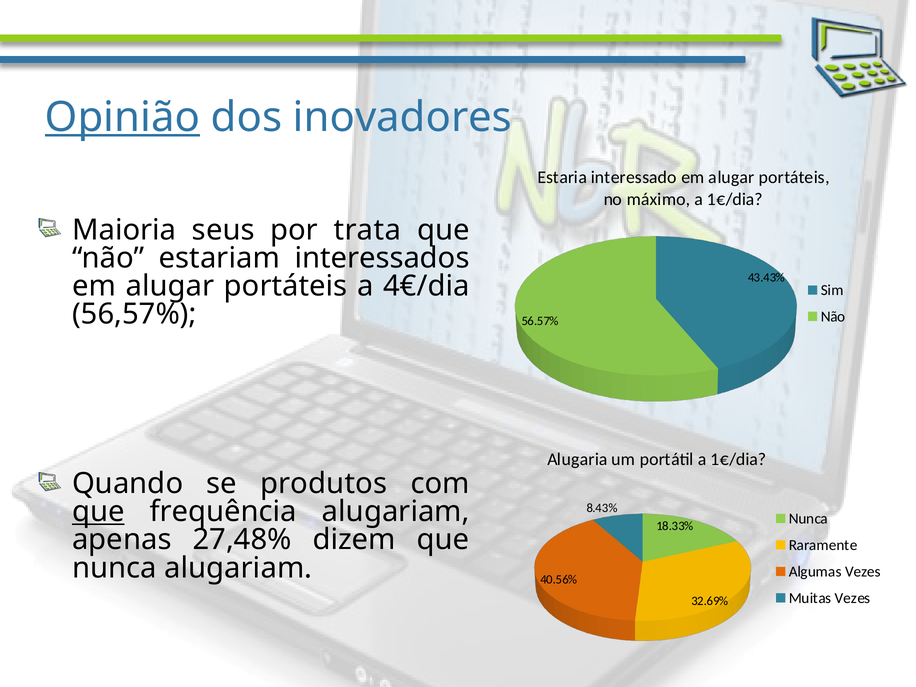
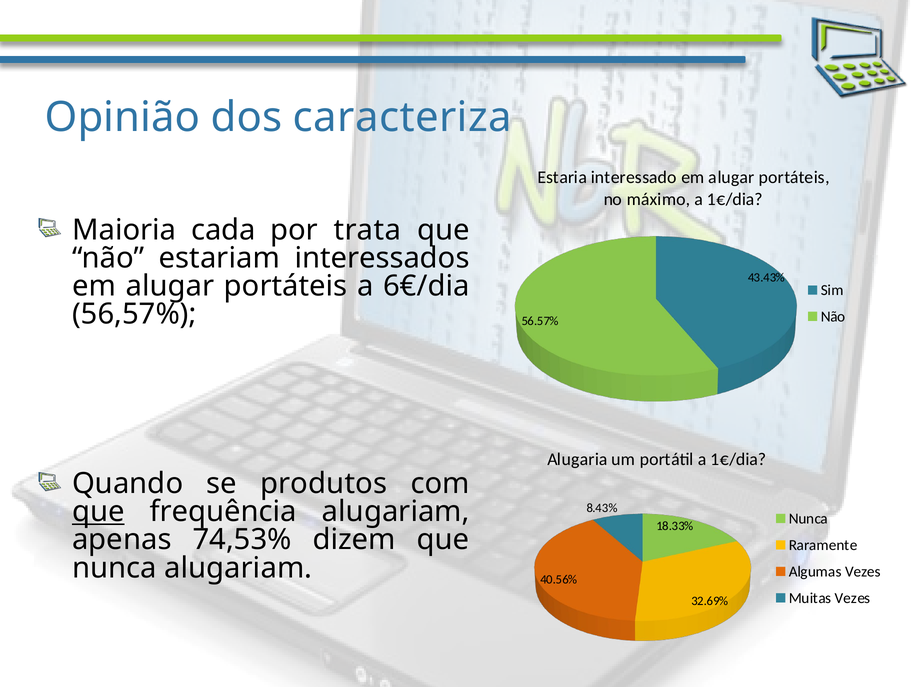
Opinião underline: present -> none (122, 117)
inovadores: inovadores -> caracteriza (402, 117)
seus: seus -> cada (223, 230)
4€/dia: 4€/dia -> 6€/dia (426, 286)
27,48%: 27,48% -> 74,53% (242, 540)
